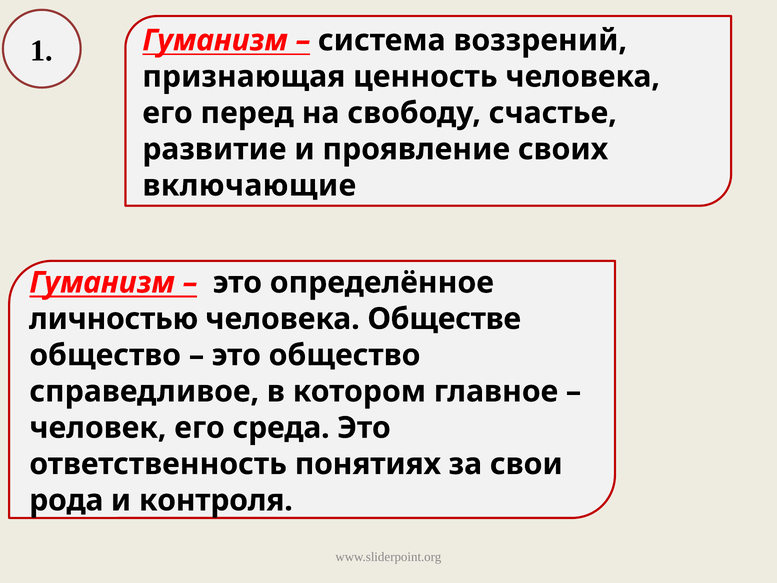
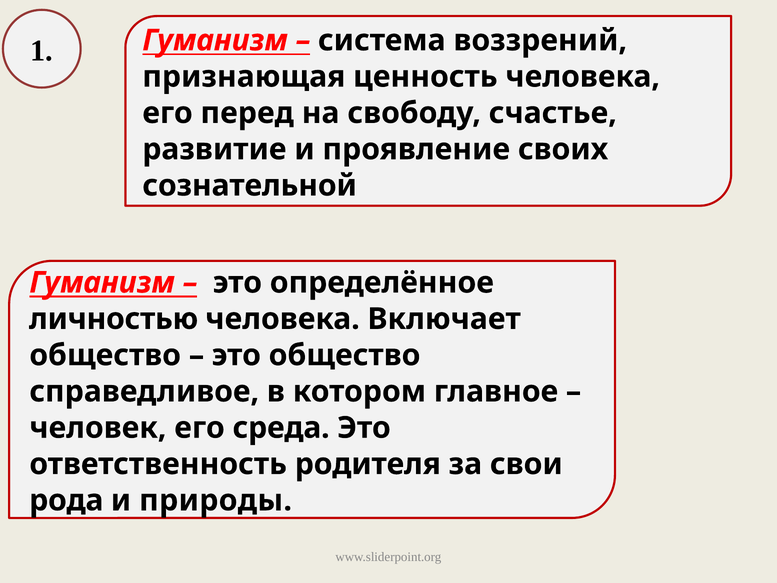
включающие: включающие -> сознательной (250, 186)
Обществе: Обществе -> Включает (444, 319)
понятиях: понятиях -> родителя (368, 464)
контроля: контроля -> природы (216, 500)
